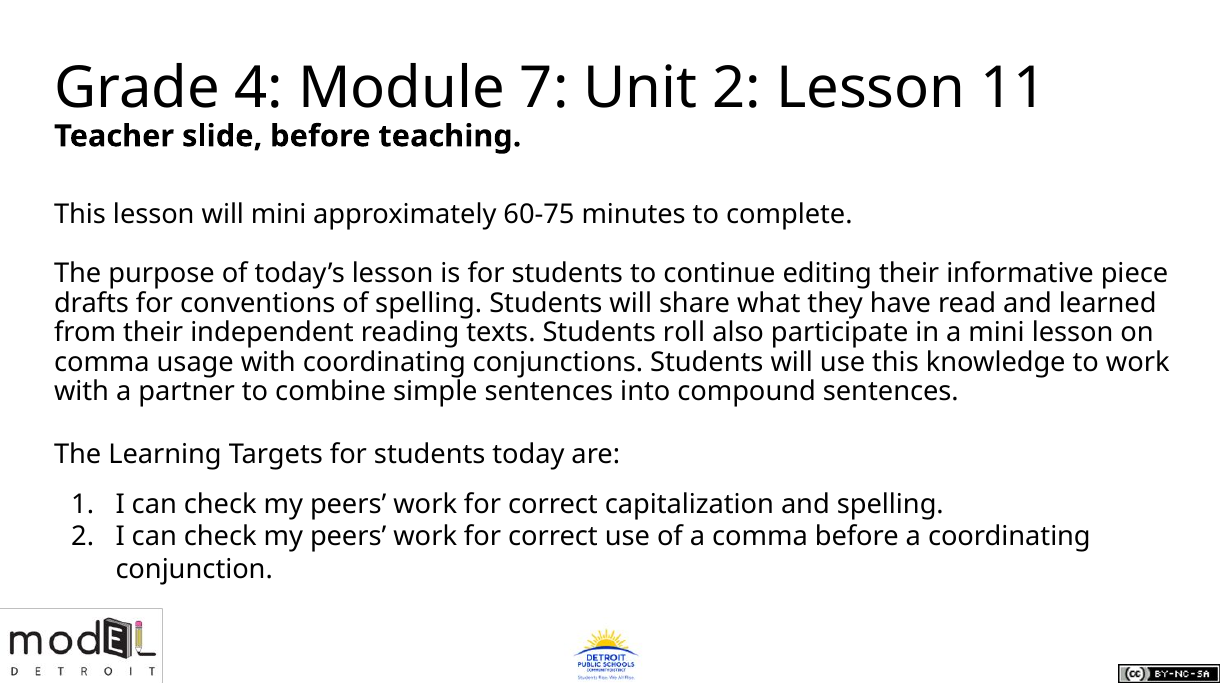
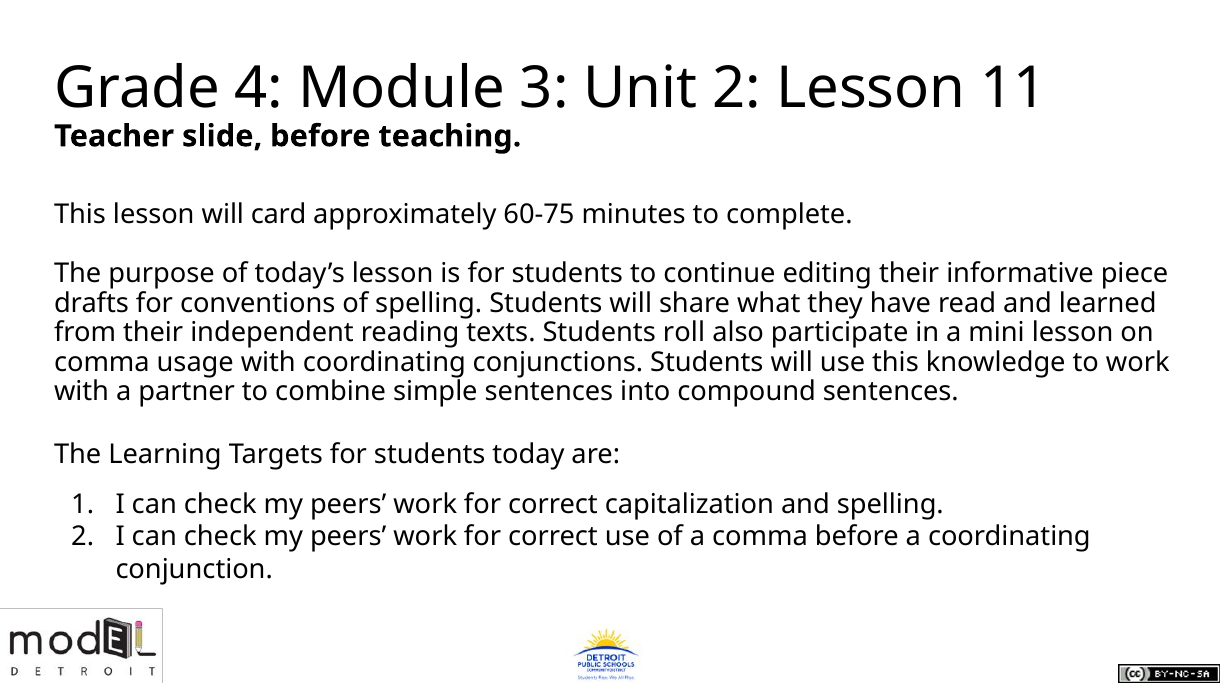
7: 7 -> 3 (544, 88)
will mini: mini -> card (279, 215)
